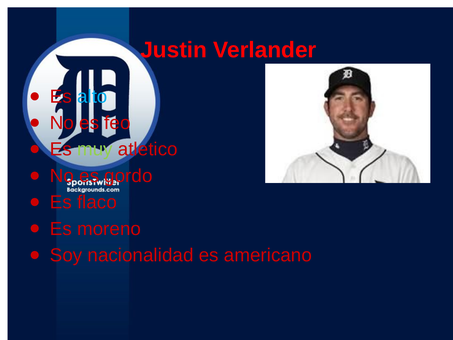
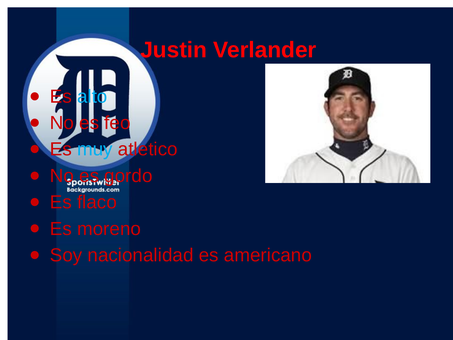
muy colour: light green -> light blue (95, 149)
